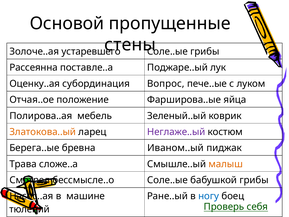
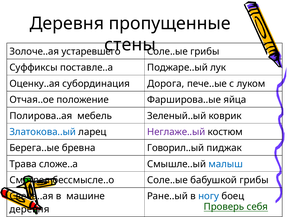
Основой: Основой -> Деревня (67, 23)
Рассеянна: Рассеянна -> Суффиксы (34, 68)
Вопрос: Вопрос -> Дорога (166, 84)
Златокова..ый colour: orange -> blue (43, 132)
Иваном..ый: Иваном..ый -> Говорил..ый (176, 148)
малыш colour: orange -> blue (226, 164)
Насос..ая: Насос..ая -> Свеча..ая (31, 196)
тюлений: тюлений -> деревня (29, 209)
